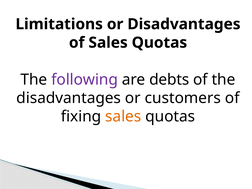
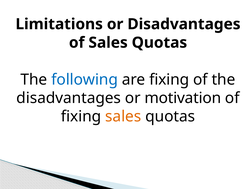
following colour: purple -> blue (85, 80)
are debts: debts -> fixing (169, 80)
customers: customers -> motivation (183, 98)
